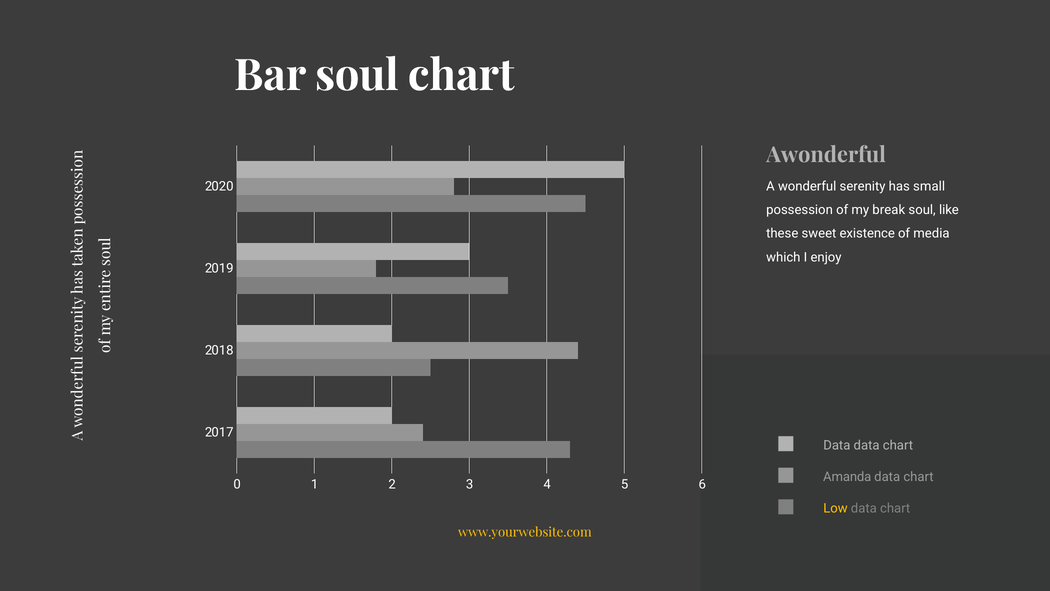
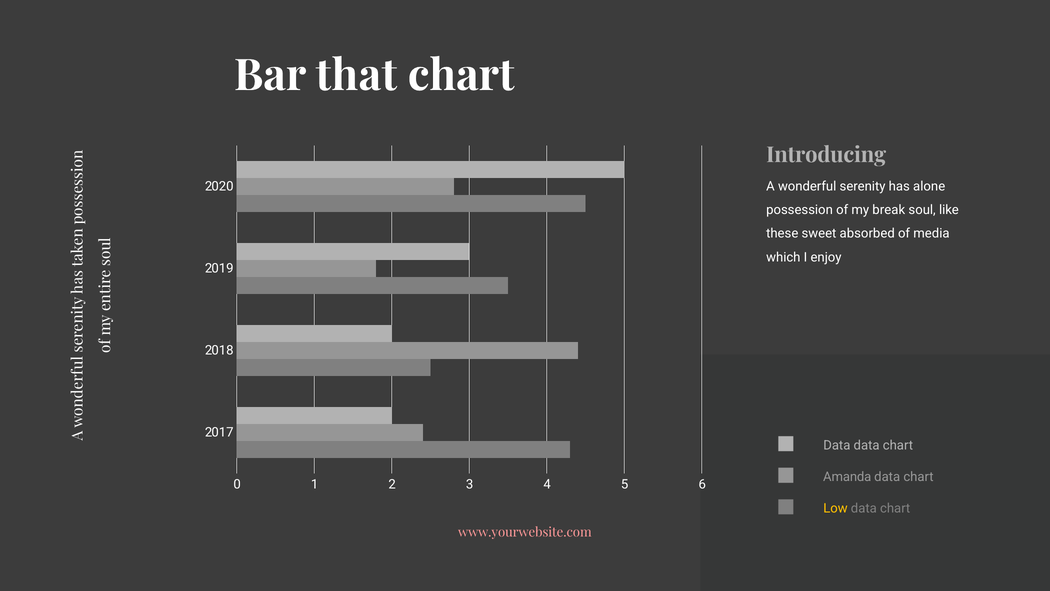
Bar soul: soul -> that (356, 76)
Awonderful: Awonderful -> Introducing (826, 155)
small: small -> alone (929, 186)
existence: existence -> absorbed (867, 233)
www.yourwebsite.com colour: yellow -> pink (525, 532)
